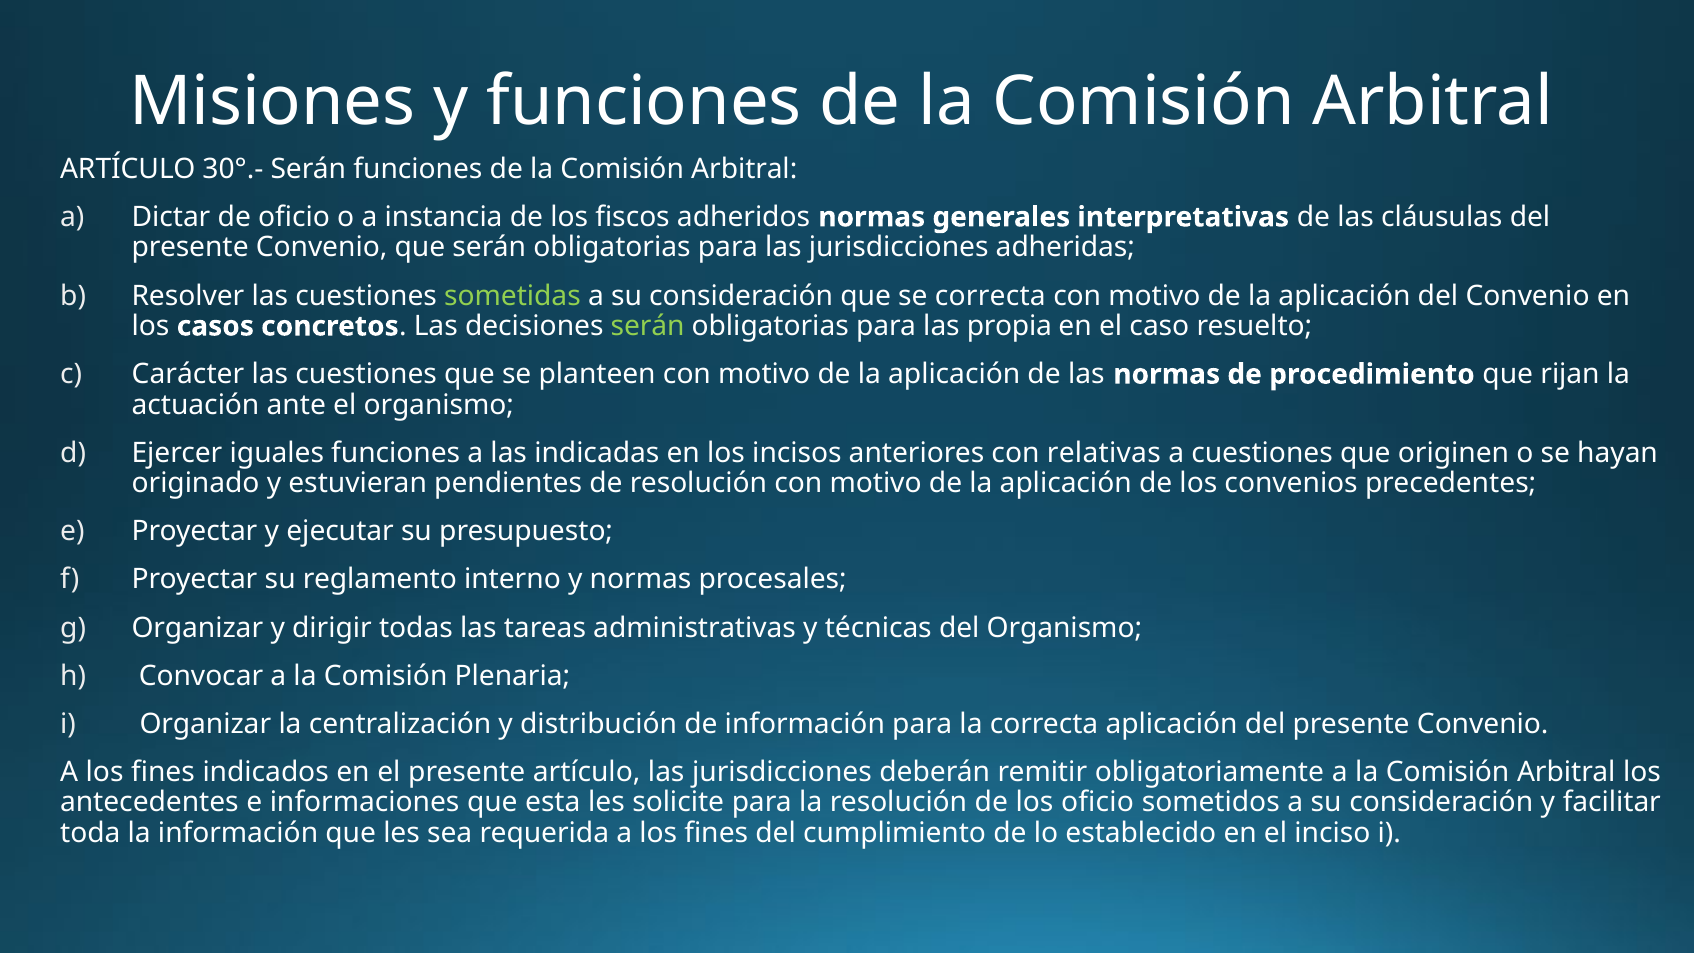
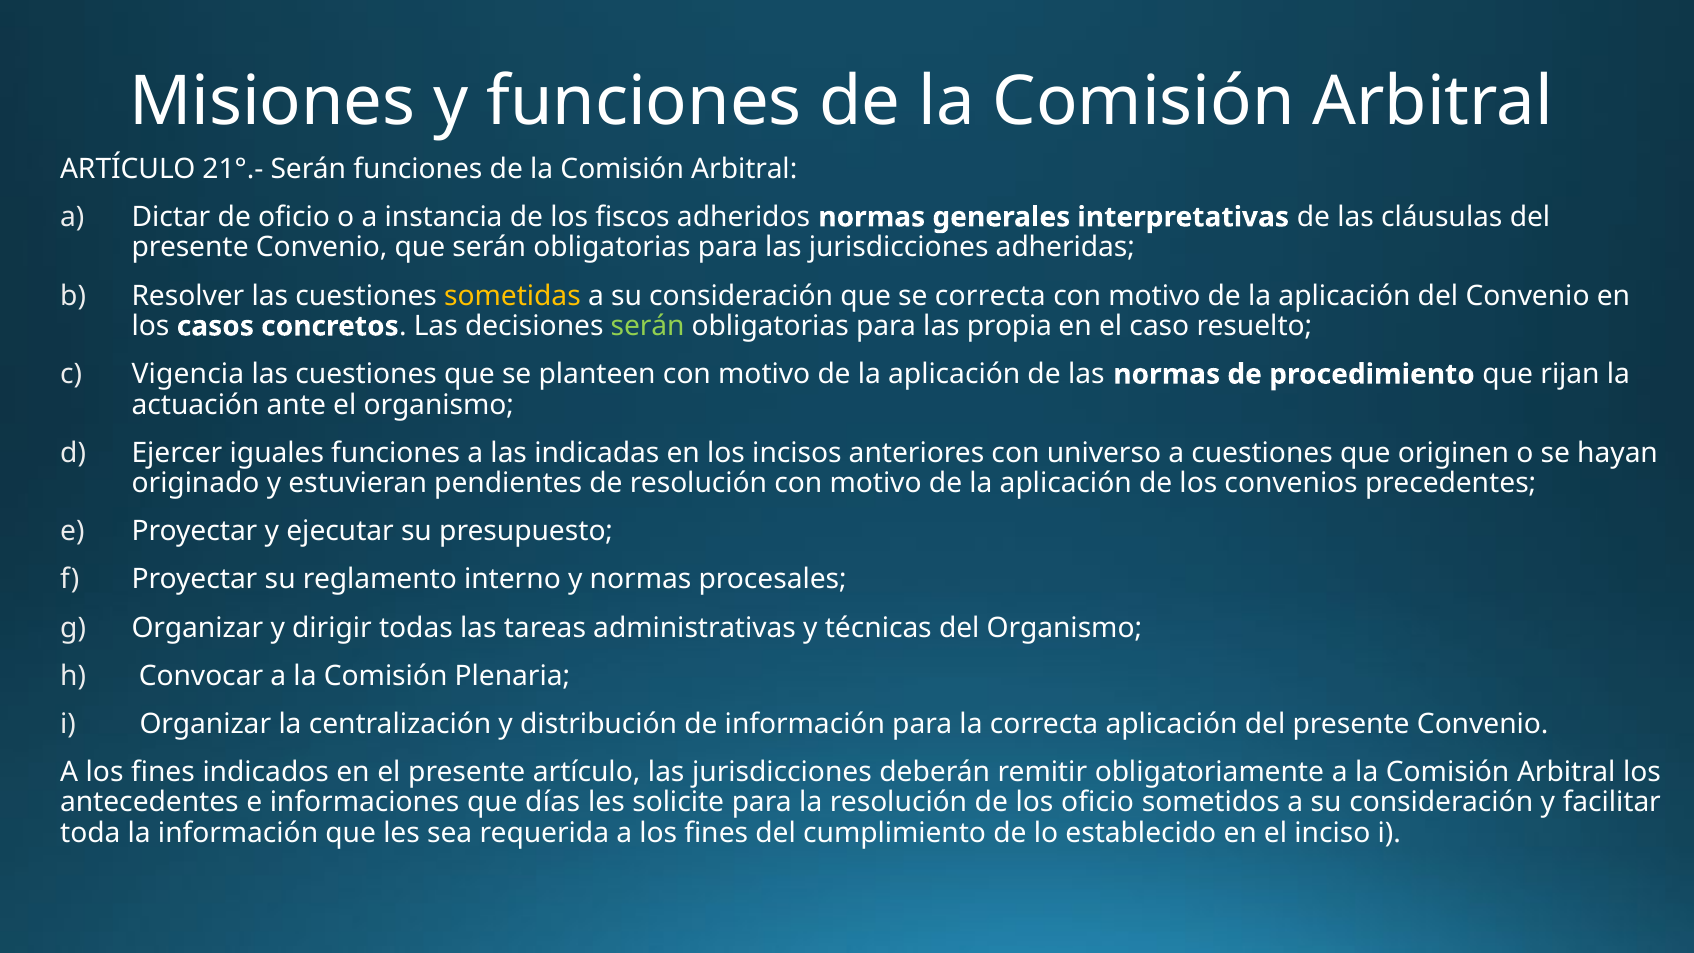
30°.-: 30°.- -> 21°.- (233, 169)
sometidas colour: light green -> yellow (512, 296)
Carácter: Carácter -> Vigencia (188, 374)
relativas: relativas -> universo (1104, 453)
esta: esta -> días (553, 803)
